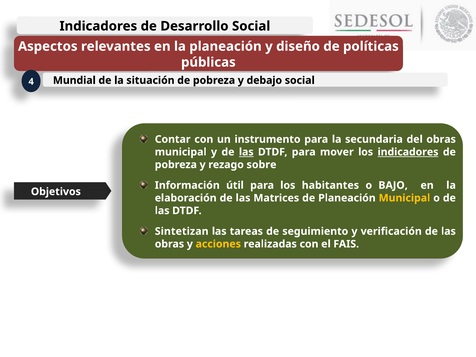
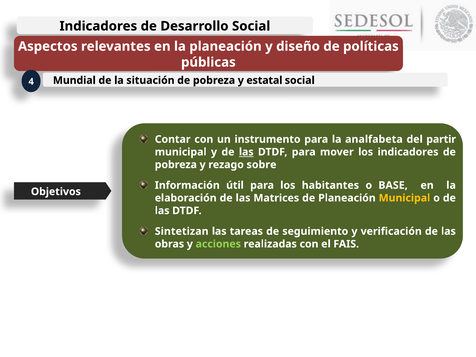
debajo: debajo -> estatal (264, 80)
secundaria: secundaria -> analfabeta (374, 139)
del obras: obras -> partir (441, 139)
indicadores underline: present -> none (408, 152)
BAJO: BAJO -> BASE (393, 185)
acciones colour: yellow -> light green (218, 244)
